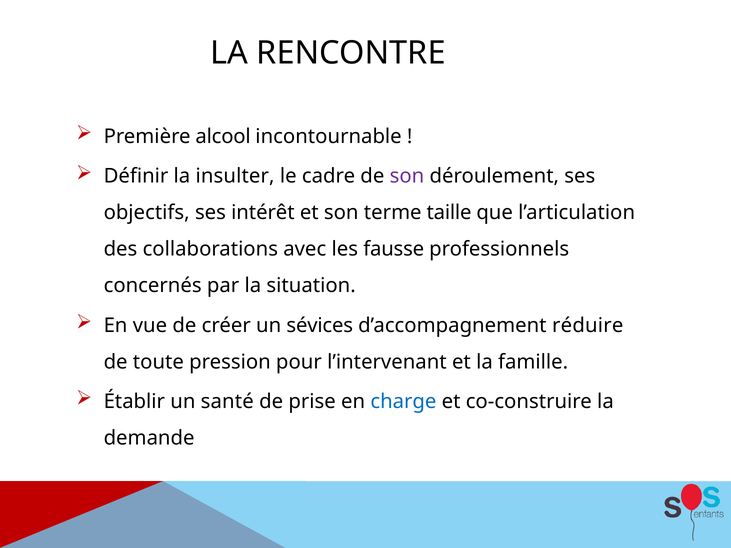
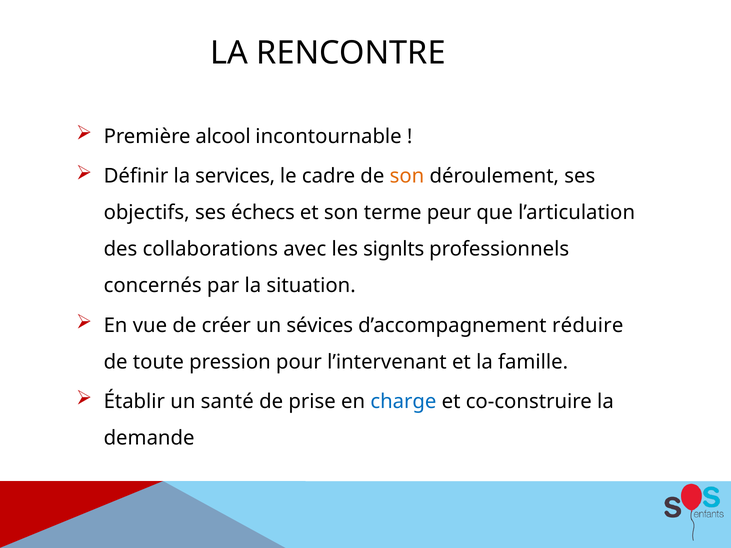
insulter: insulter -> services (235, 176)
son colour: purple -> orange (407, 176)
intérêt: intérêt -> échecs (263, 213)
taille: taille -> peur (449, 213)
fausse: fausse -> signlts (394, 249)
